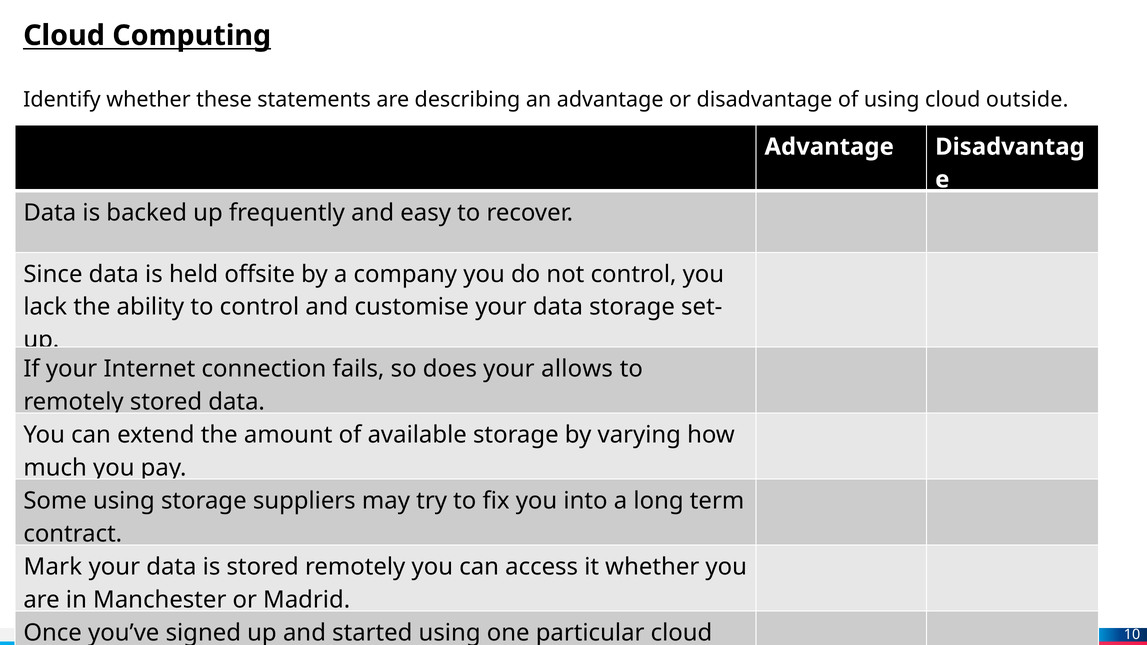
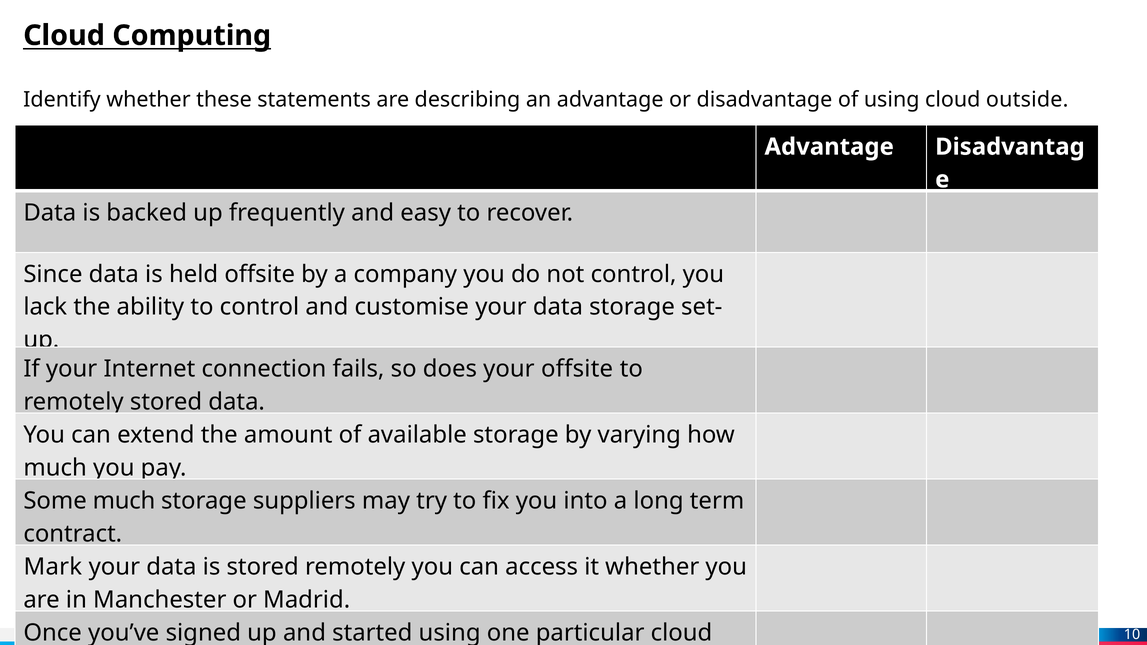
your allows: allows -> offsite (577, 369)
Some using: using -> much (124, 501)
